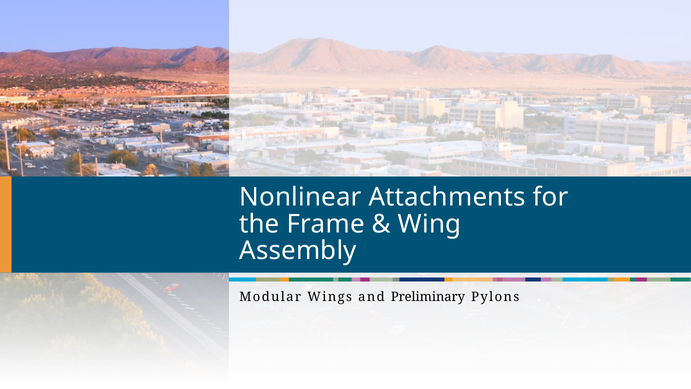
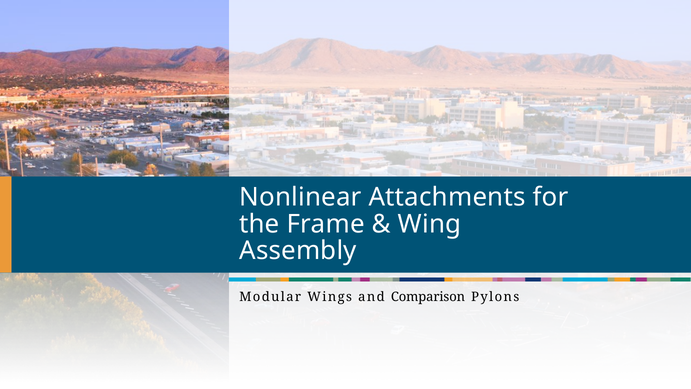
Preliminary: Preliminary -> Comparison (428, 297)
